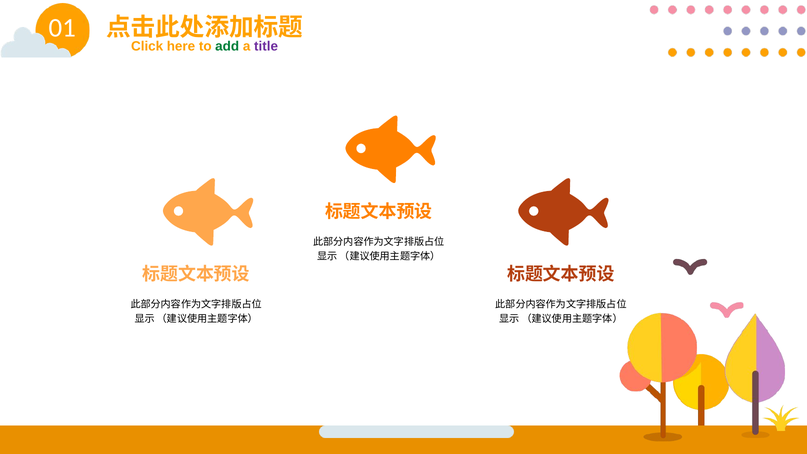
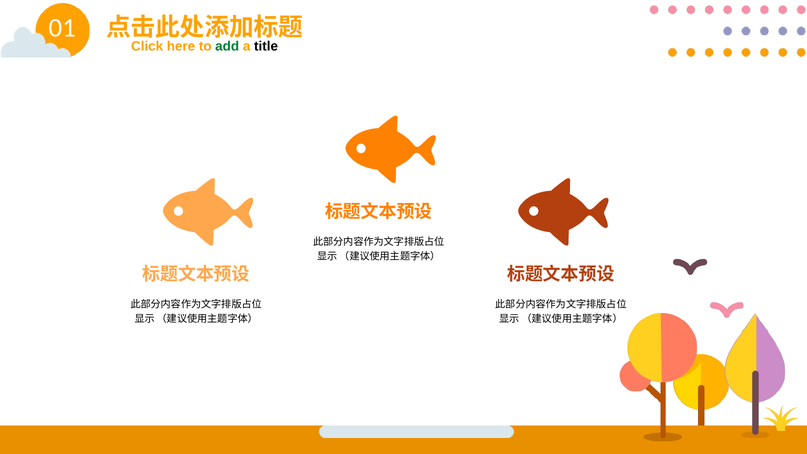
title colour: purple -> black (266, 46)
